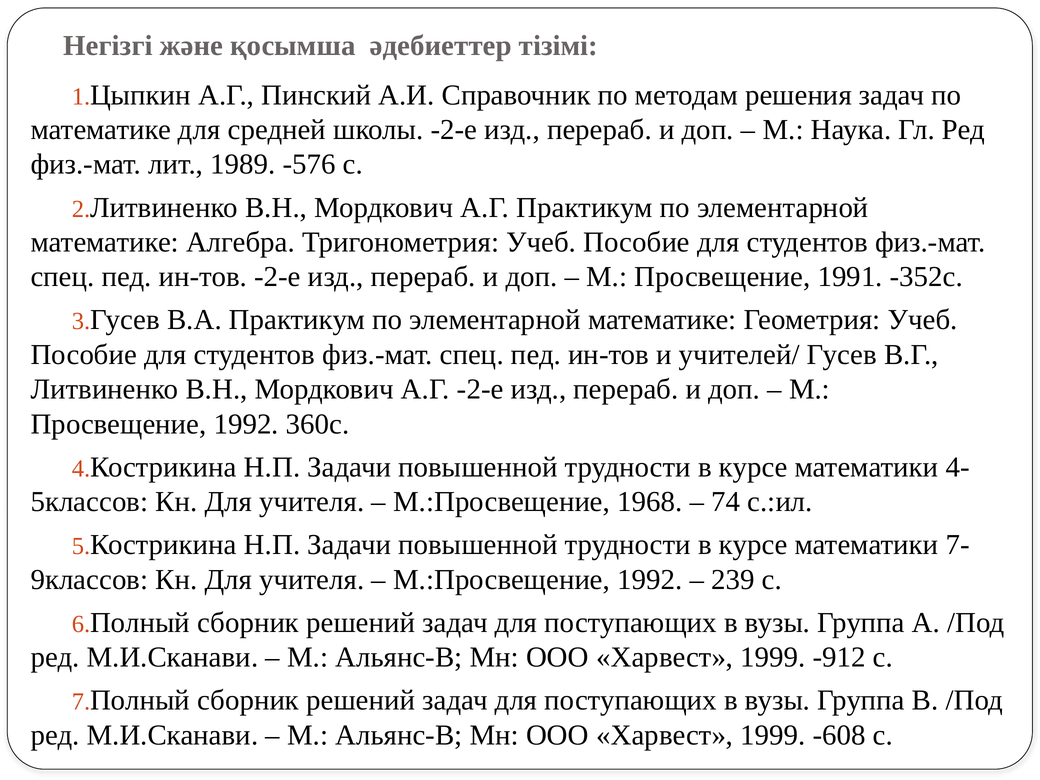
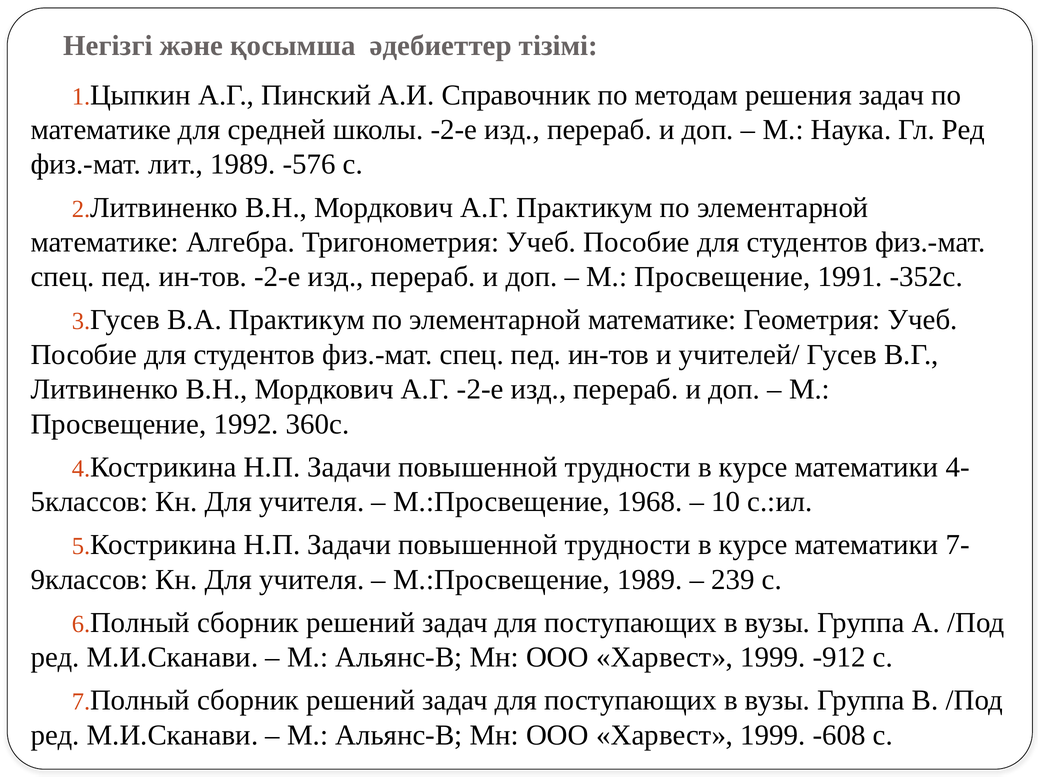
74: 74 -> 10 (726, 502)
М.:Просвещение 1992: 1992 -> 1989 (650, 579)
